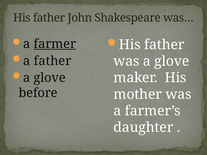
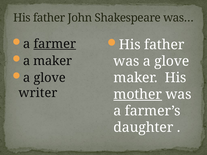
a father: father -> maker (53, 61)
before: before -> writer (38, 93)
mother underline: none -> present (138, 94)
